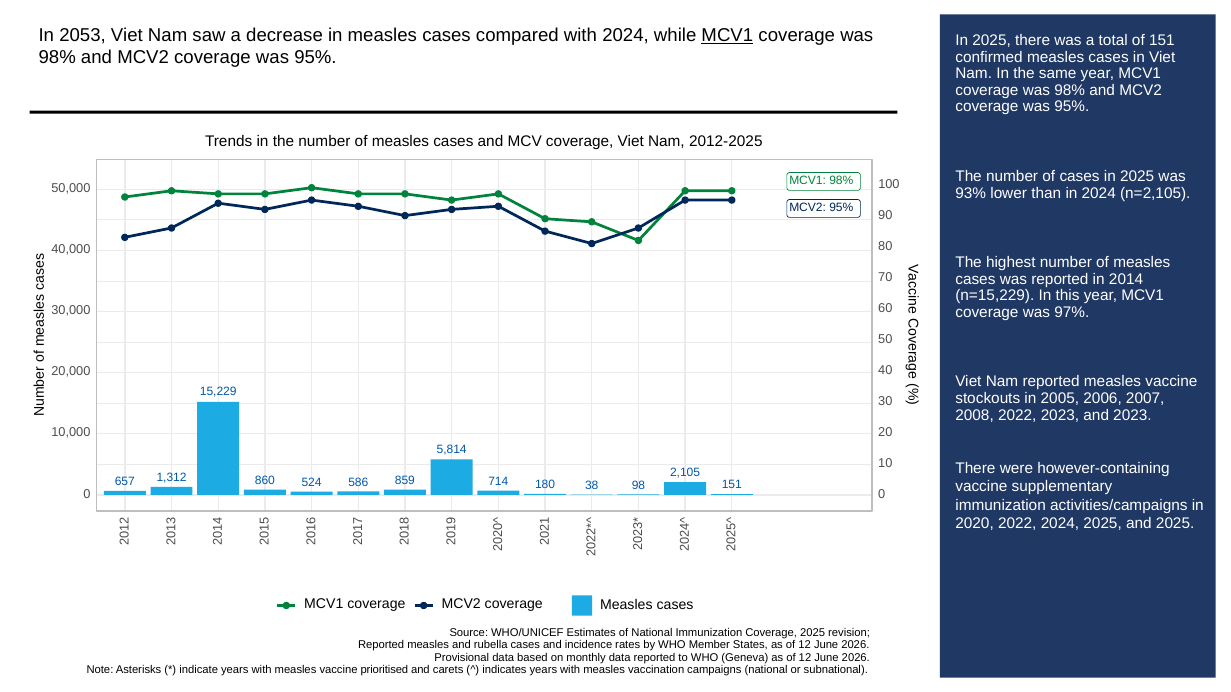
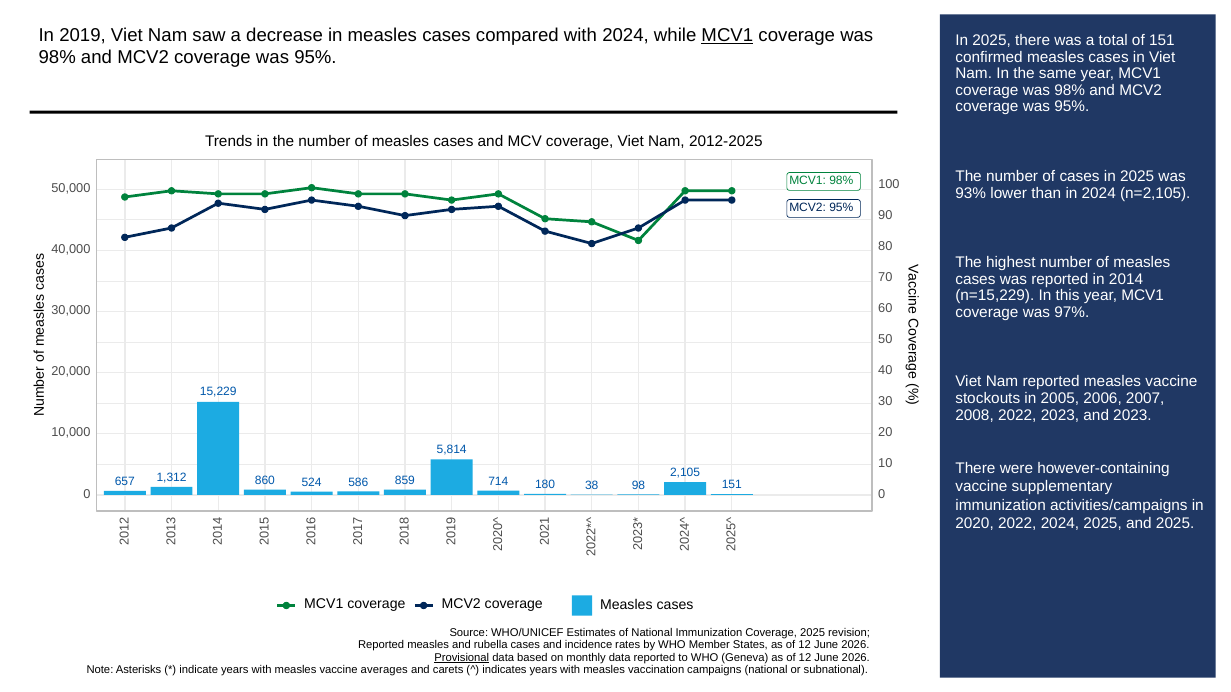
2053: 2053 -> 2019 (83, 35)
Provisional underline: none -> present (462, 658)
prioritised: prioritised -> averages (384, 670)
